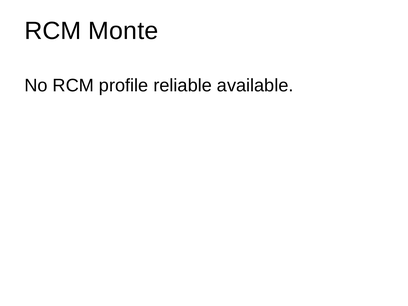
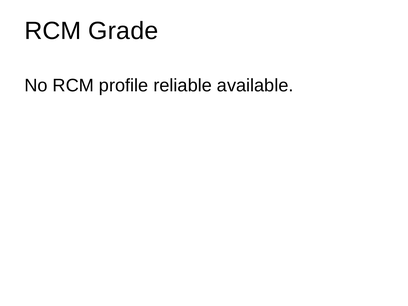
Monte: Monte -> Grade (123, 31)
